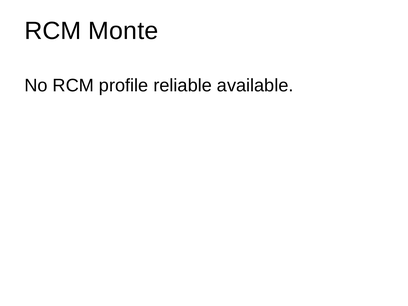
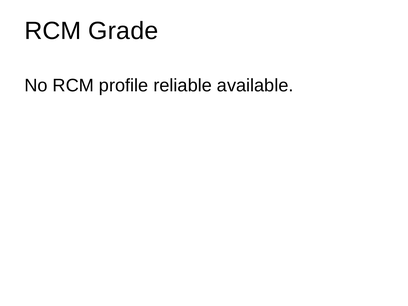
Monte: Monte -> Grade (123, 31)
